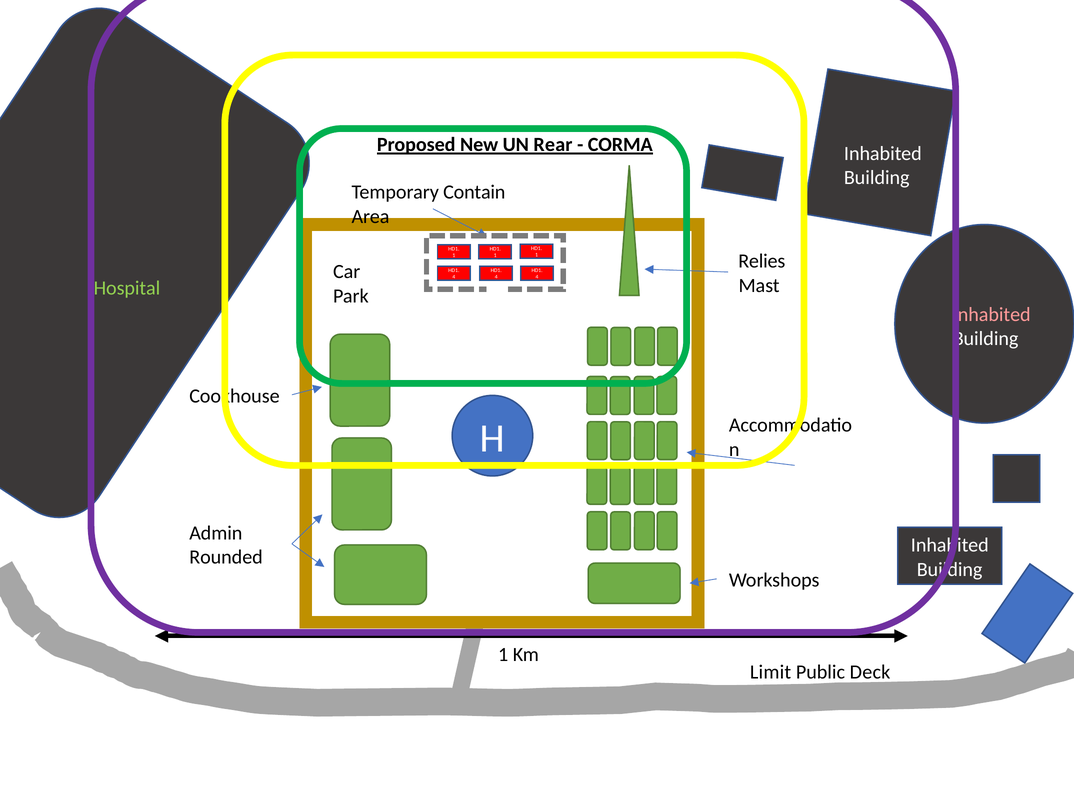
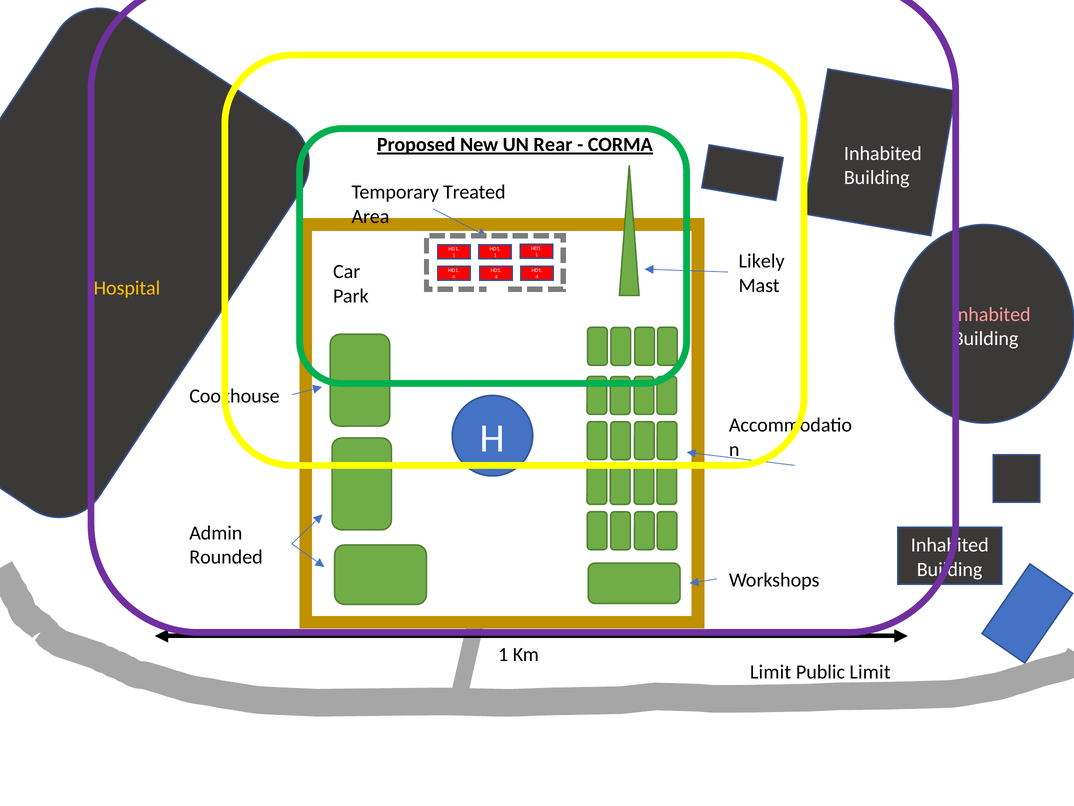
Contain: Contain -> Treated (474, 192)
Relies: Relies -> Likely (762, 261)
Hospital colour: light green -> yellow (127, 288)
Public Deck: Deck -> Limit (870, 672)
